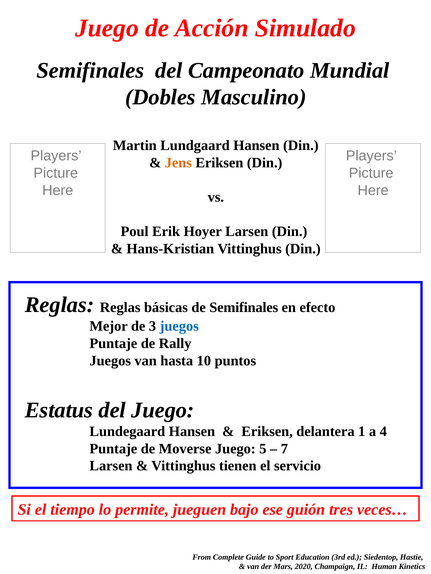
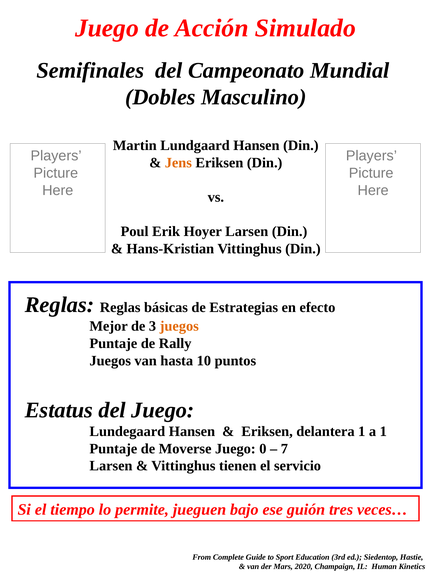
de Semifinales: Semifinales -> Estrategias (244, 308)
juegos colour: blue -> orange (179, 327)
a 4: 4 -> 1 (383, 432)
5: 5 -> 0 (263, 449)
